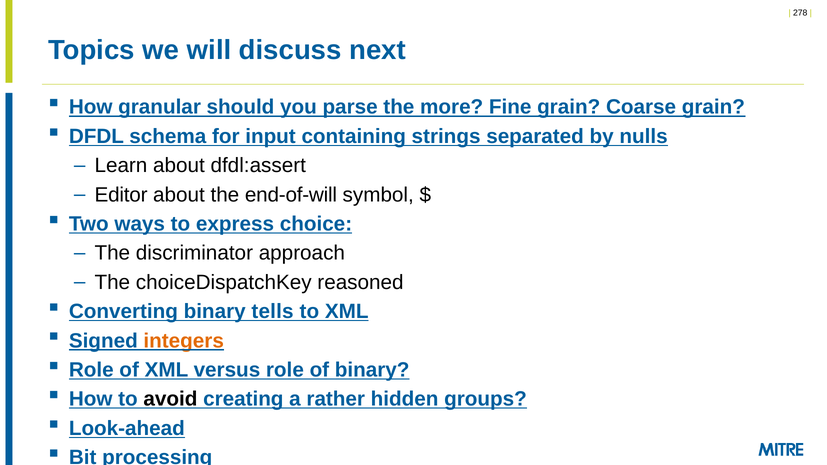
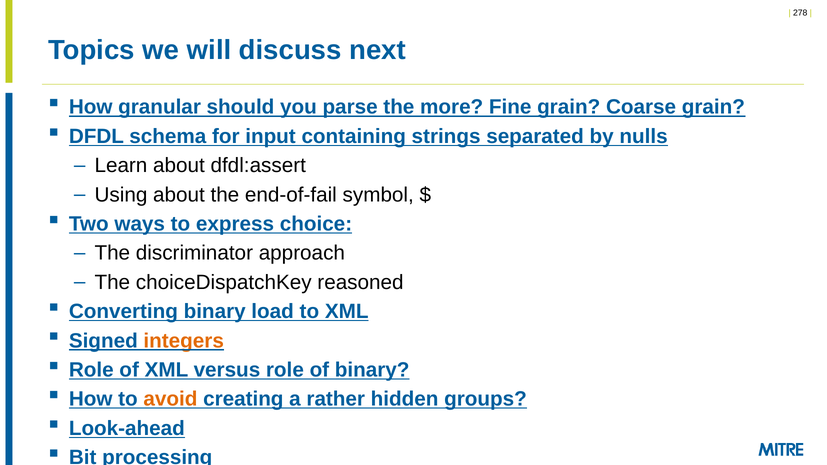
Editor: Editor -> Using (121, 195)
end-of-will: end-of-will -> end-of-fail (291, 195)
tells: tells -> load (273, 312)
avoid colour: black -> orange (170, 399)
